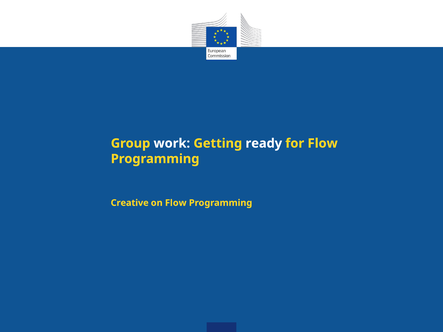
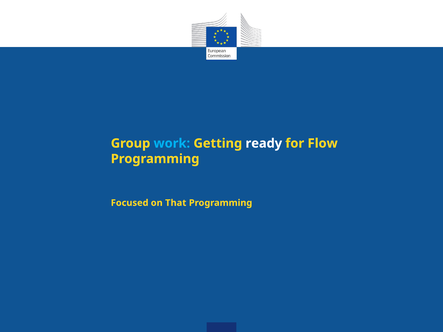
work colour: white -> light blue (172, 143)
Creative: Creative -> Focused (130, 203)
on Flow: Flow -> That (176, 203)
